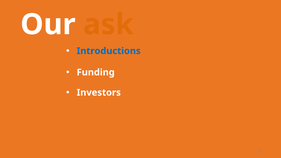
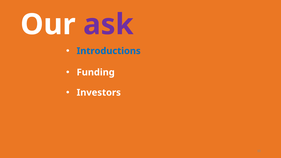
ask colour: orange -> purple (108, 25)
